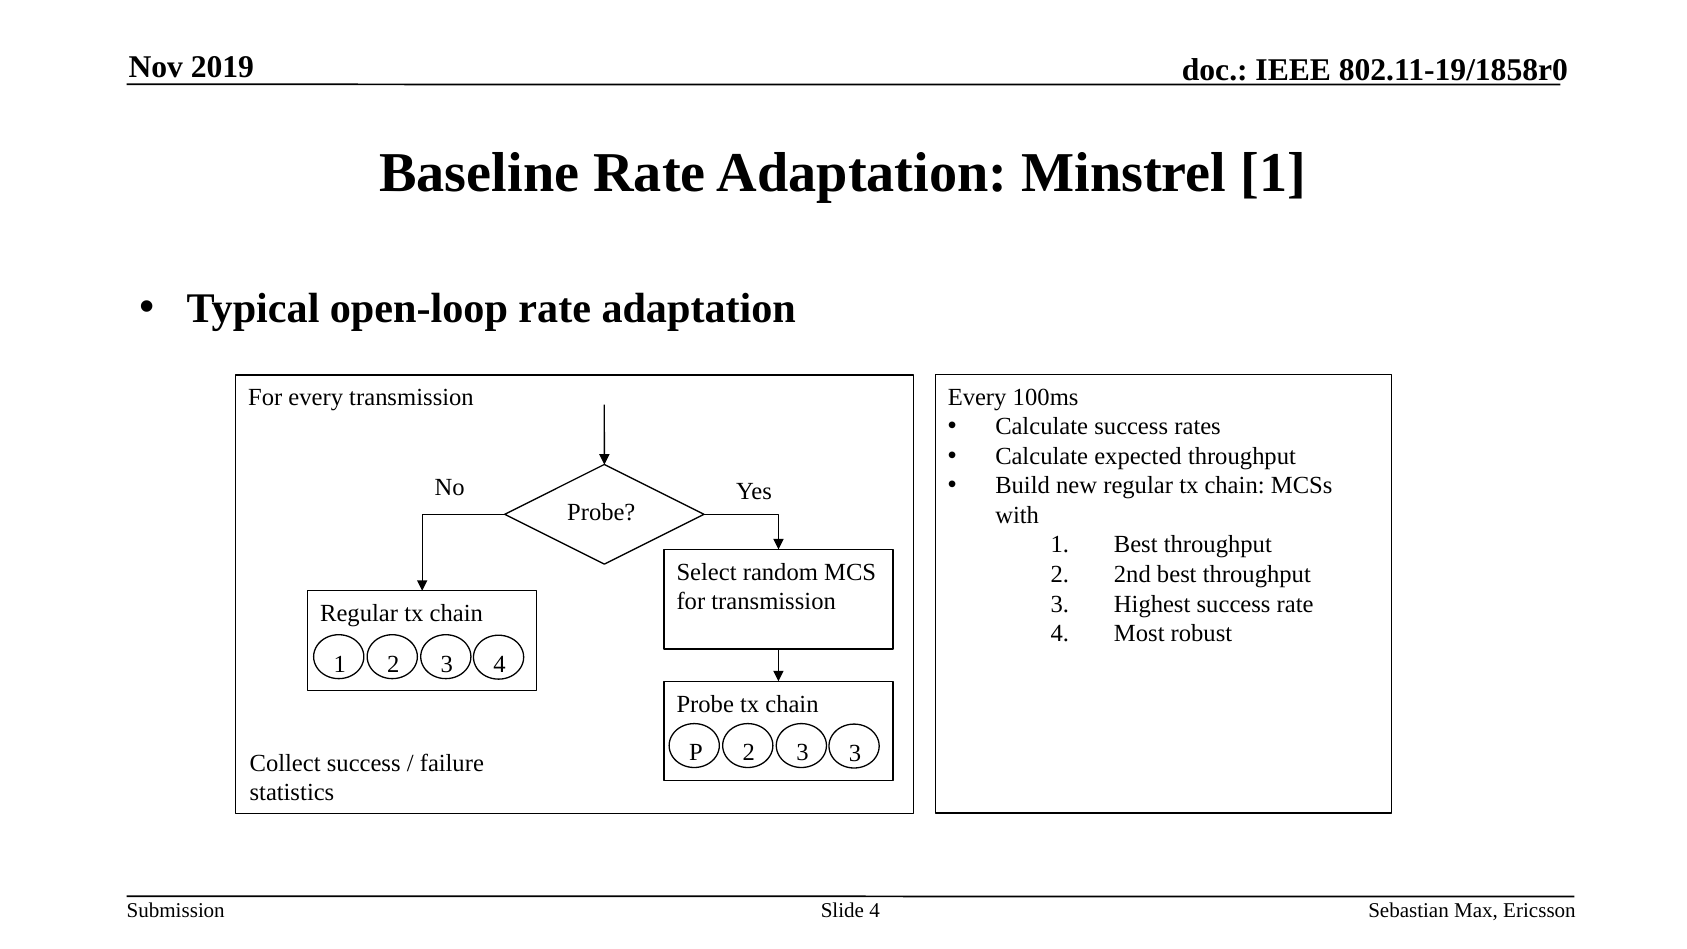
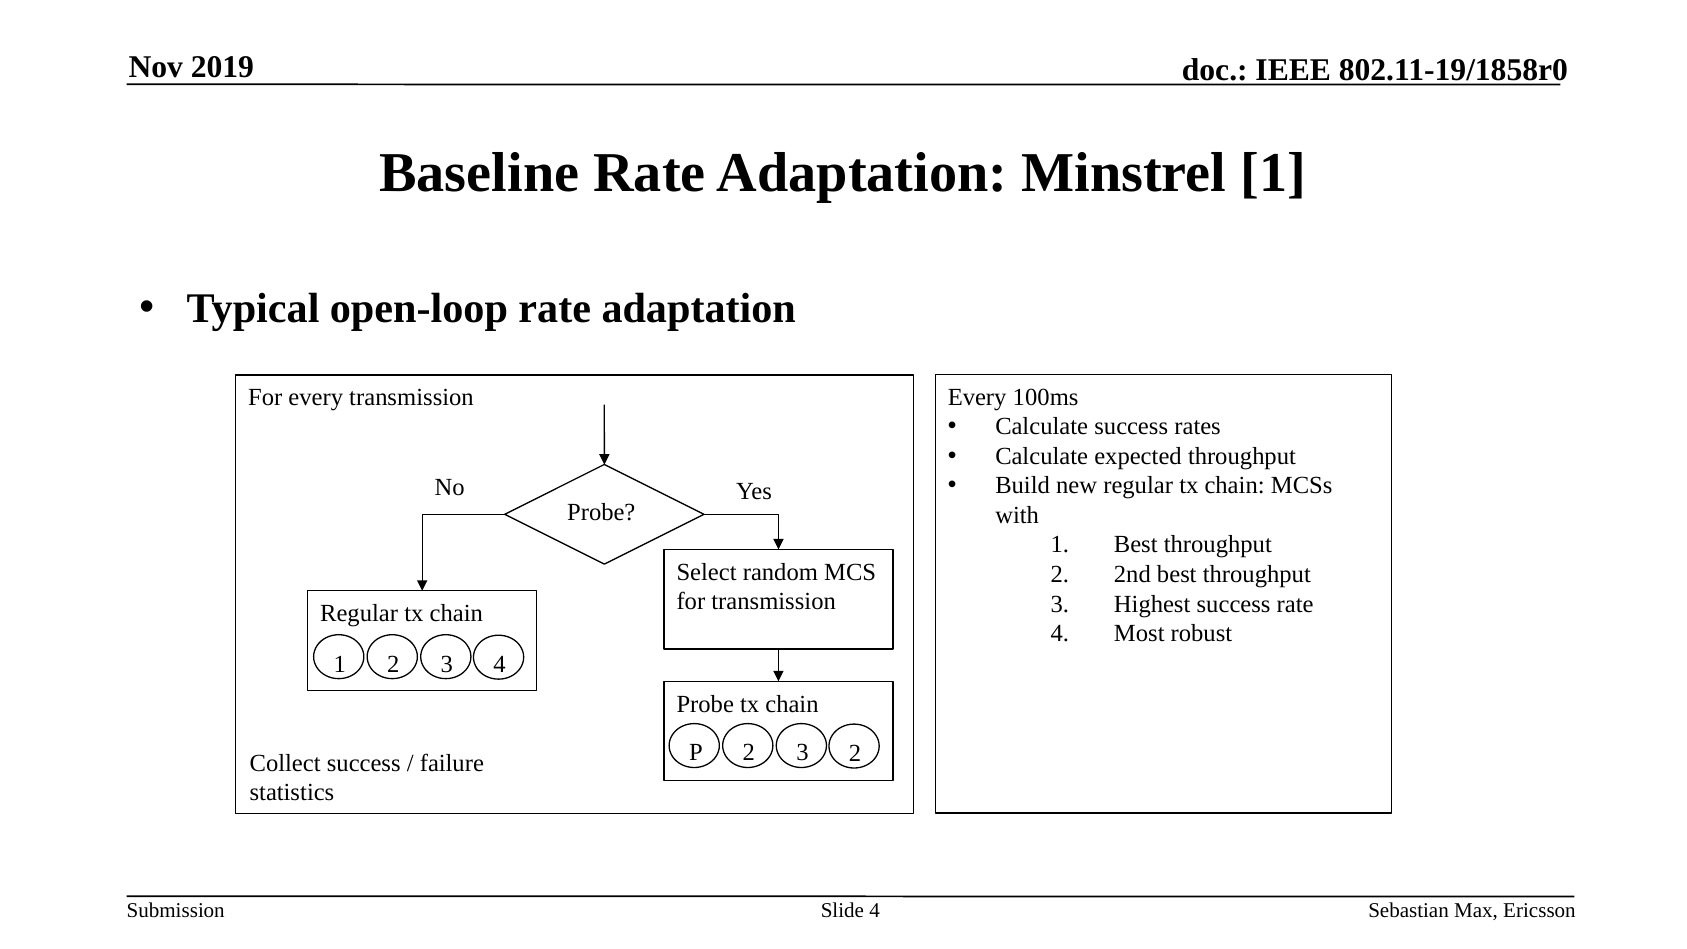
3 3: 3 -> 2 (855, 753)
